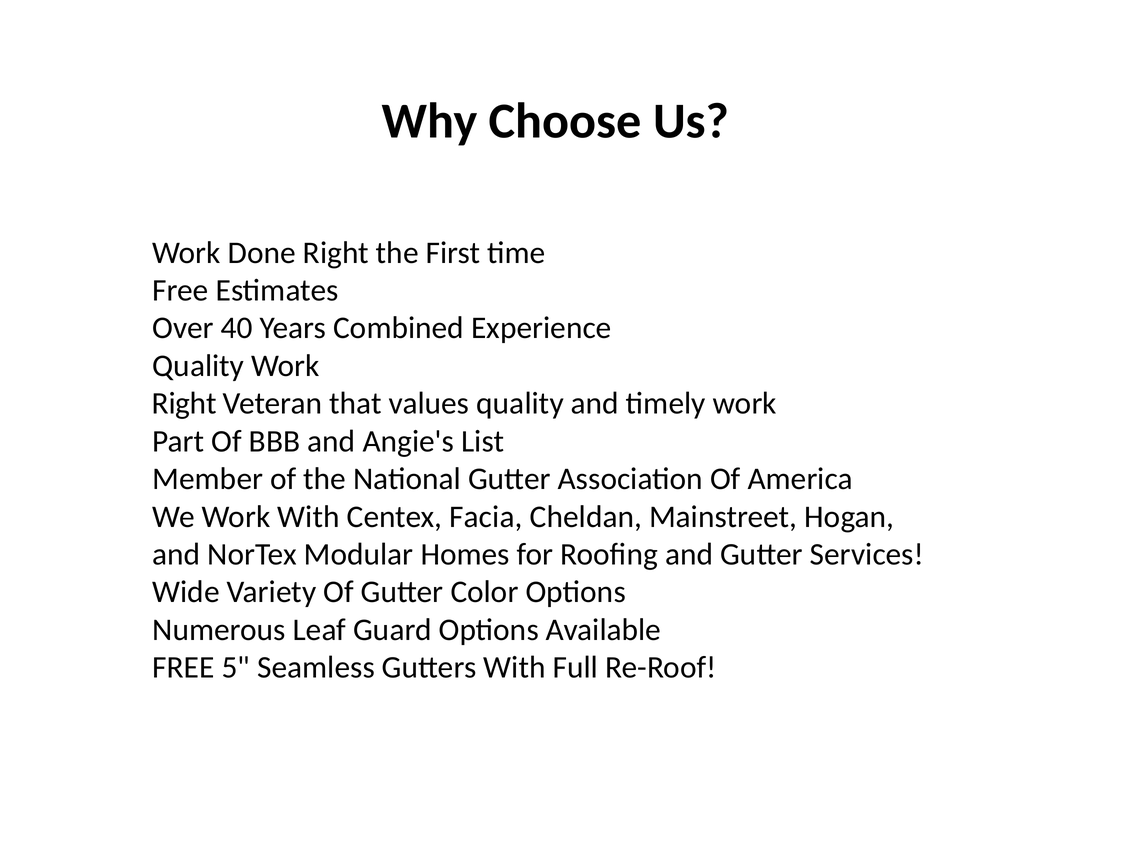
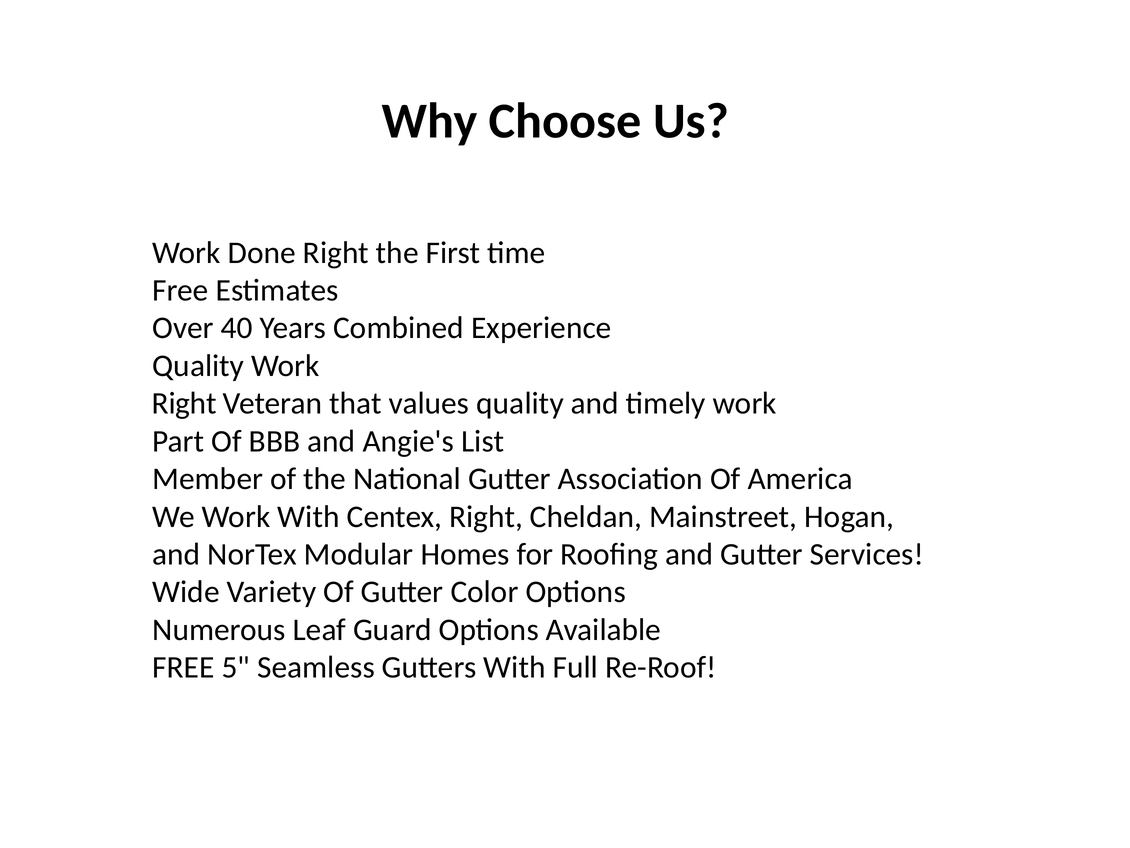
Centex Facia: Facia -> Right (486, 516)
